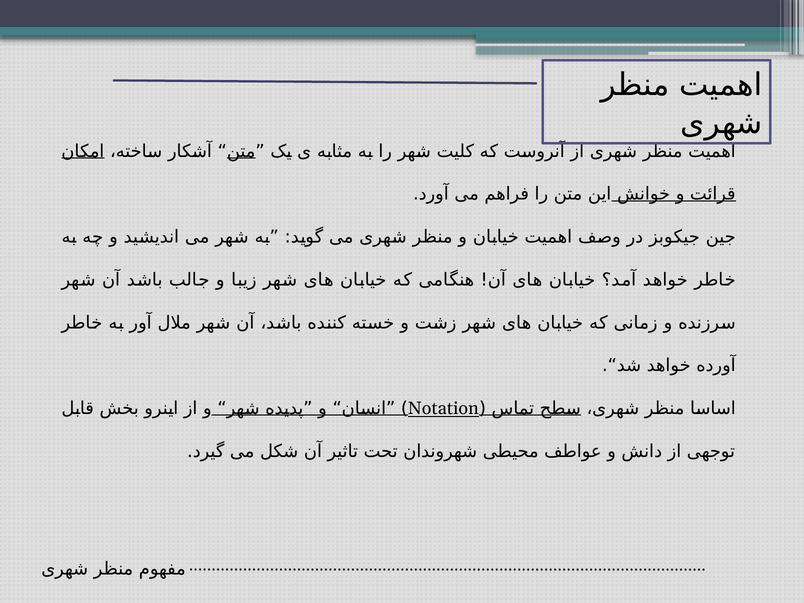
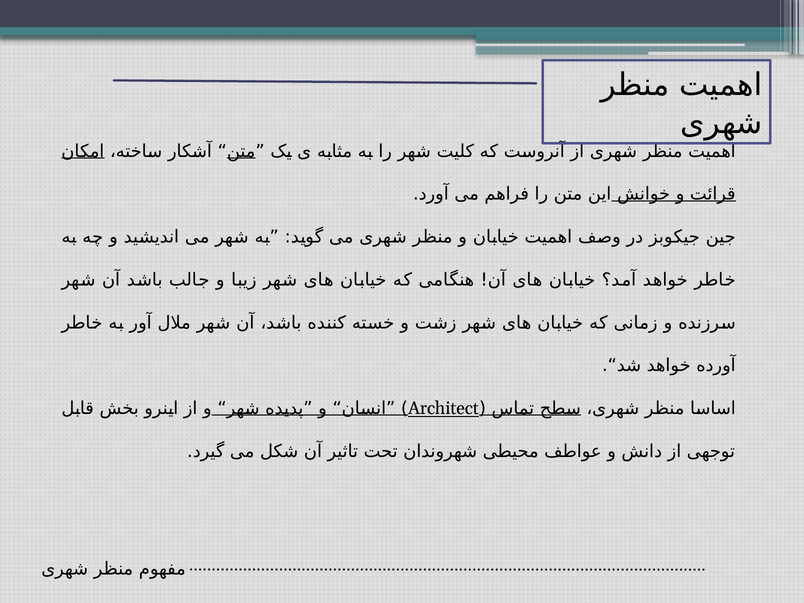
Notation: Notation -> Architect (444, 408)
